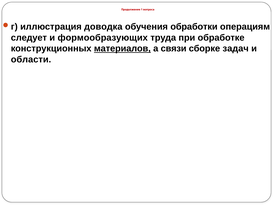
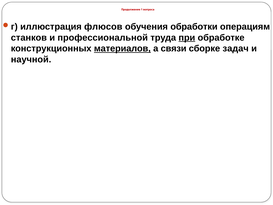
доводка: доводка -> флюсов (103, 27)
следует: следует -> станков (29, 38)
формообразующих: формообразующих -> профессиональной (103, 38)
при underline: none -> present (187, 38)
области: области -> научной (31, 59)
